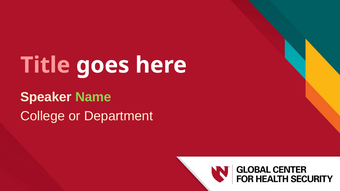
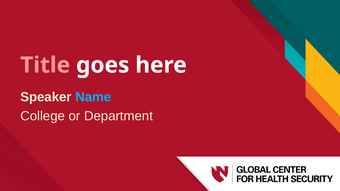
Name colour: light green -> light blue (93, 97)
